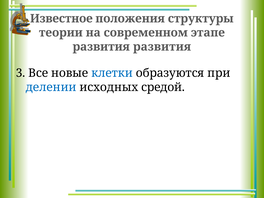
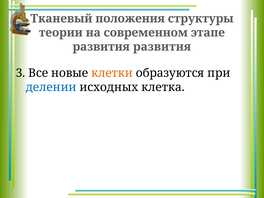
Известное: Известное -> Тканевый (61, 19)
клетки colour: blue -> orange (112, 73)
средой: средой -> клетка (163, 87)
